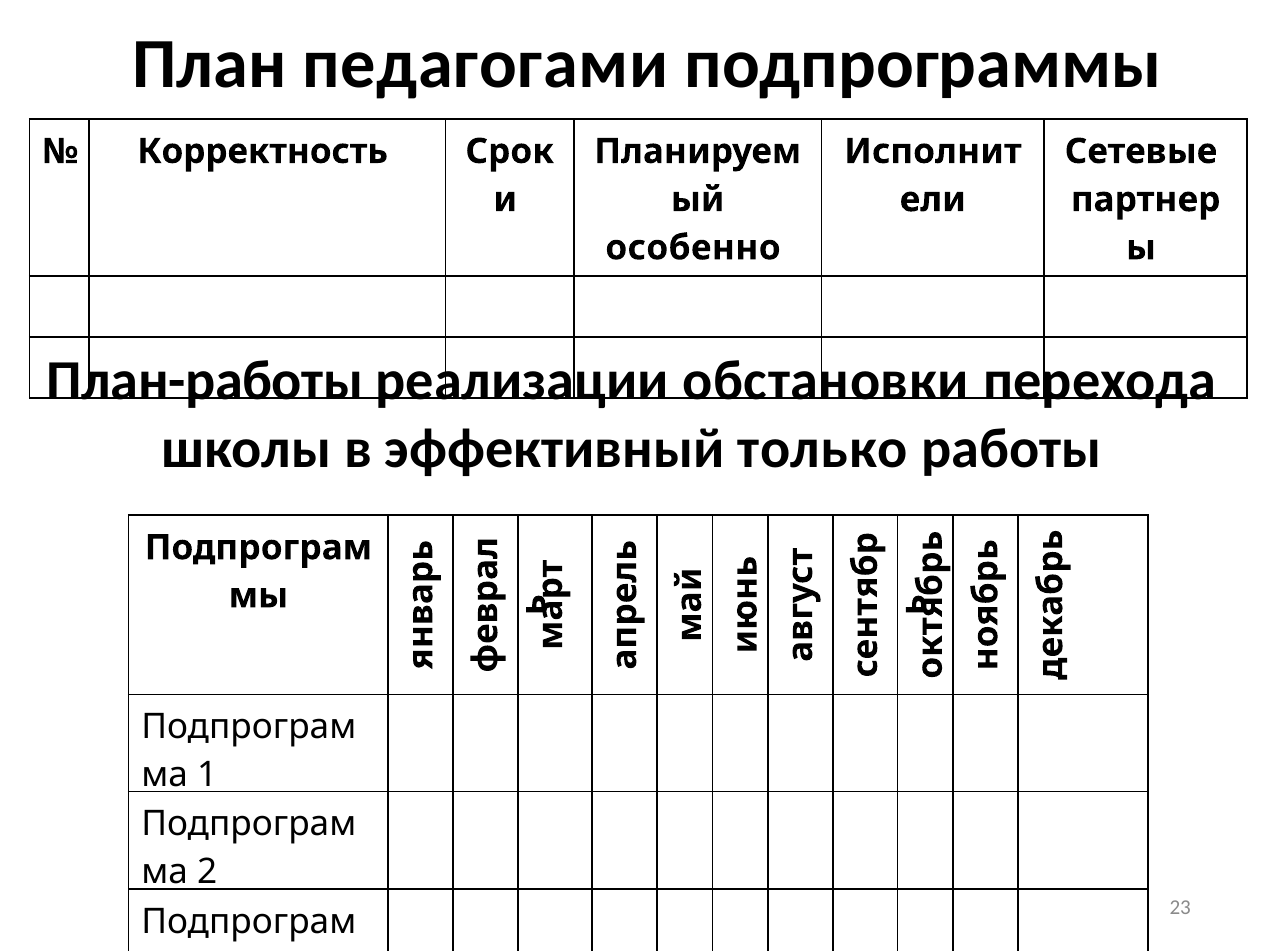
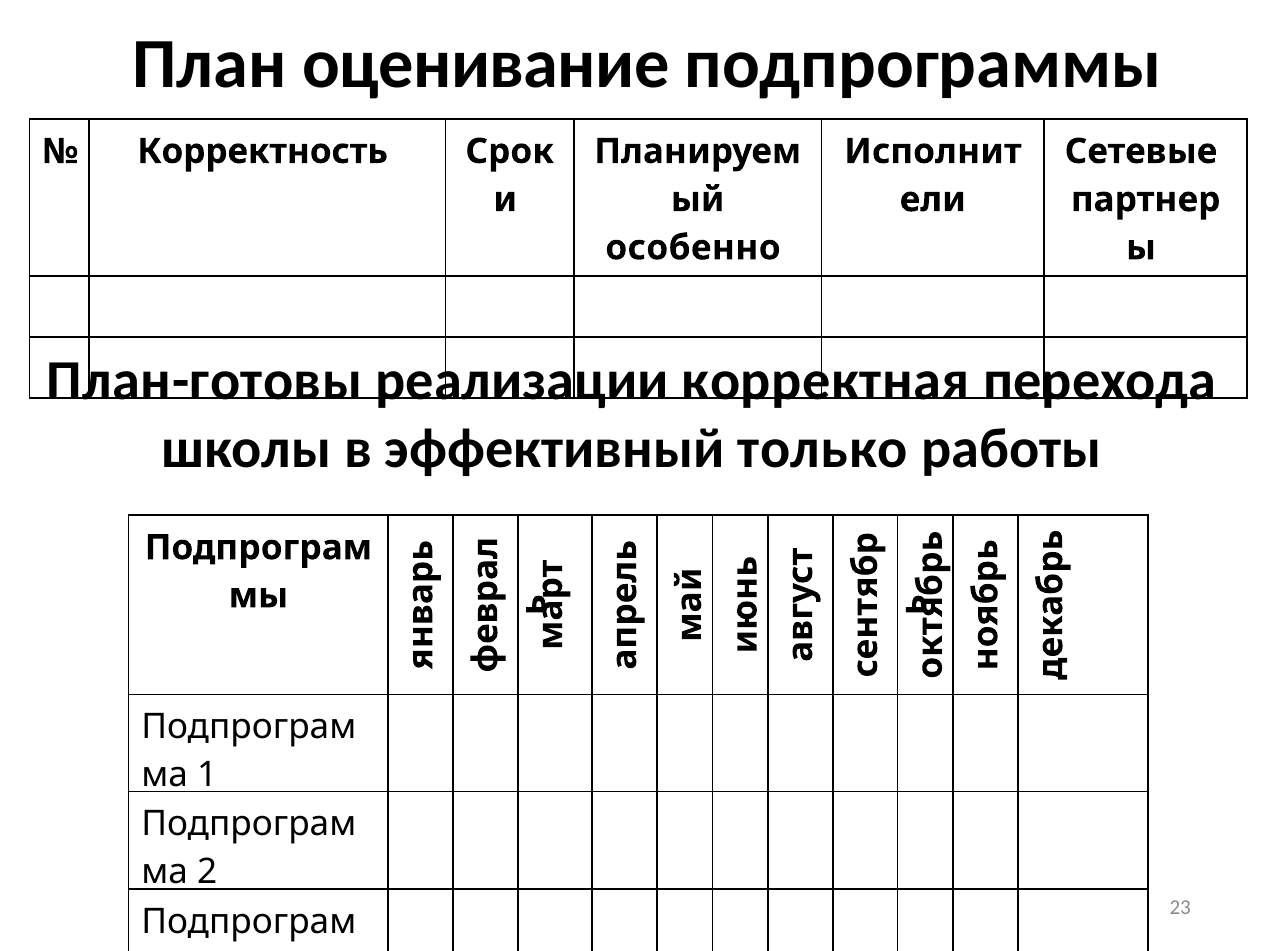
педагогами: педагогами -> оценивание (486, 64)
План-работы: План-работы -> План-готовы (205, 380)
обстановки: обстановки -> корректная (826, 380)
